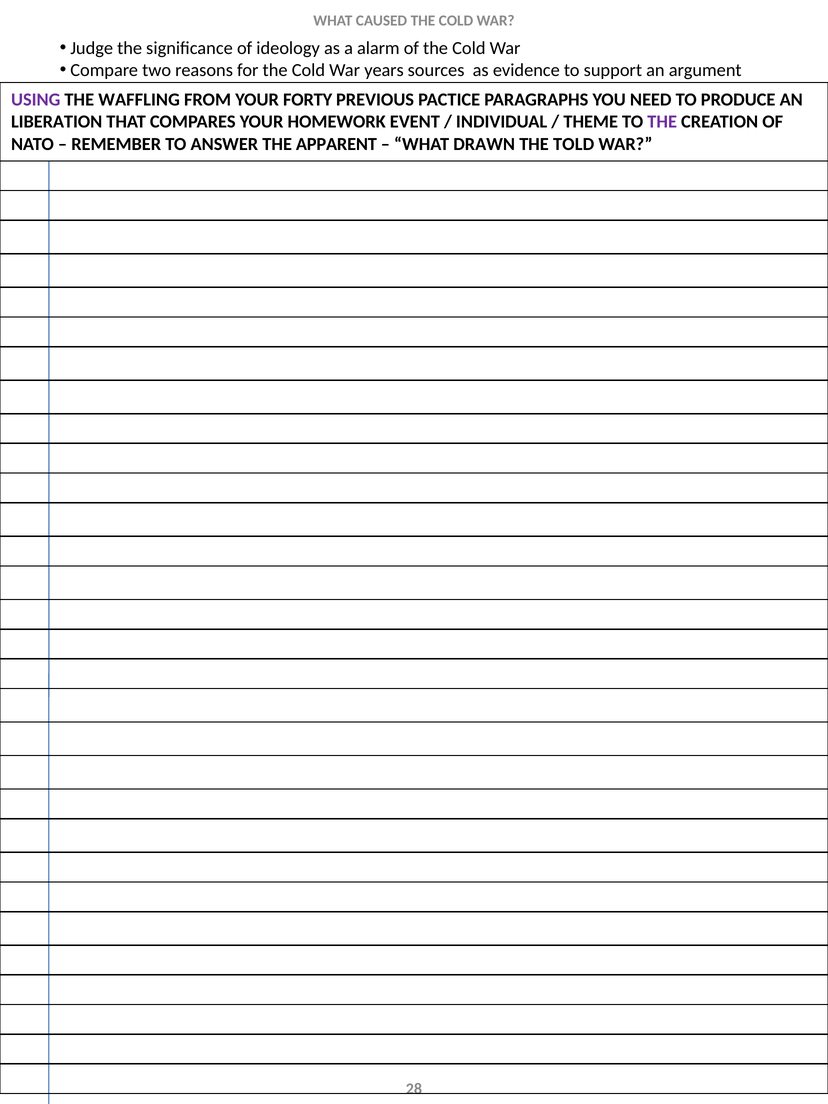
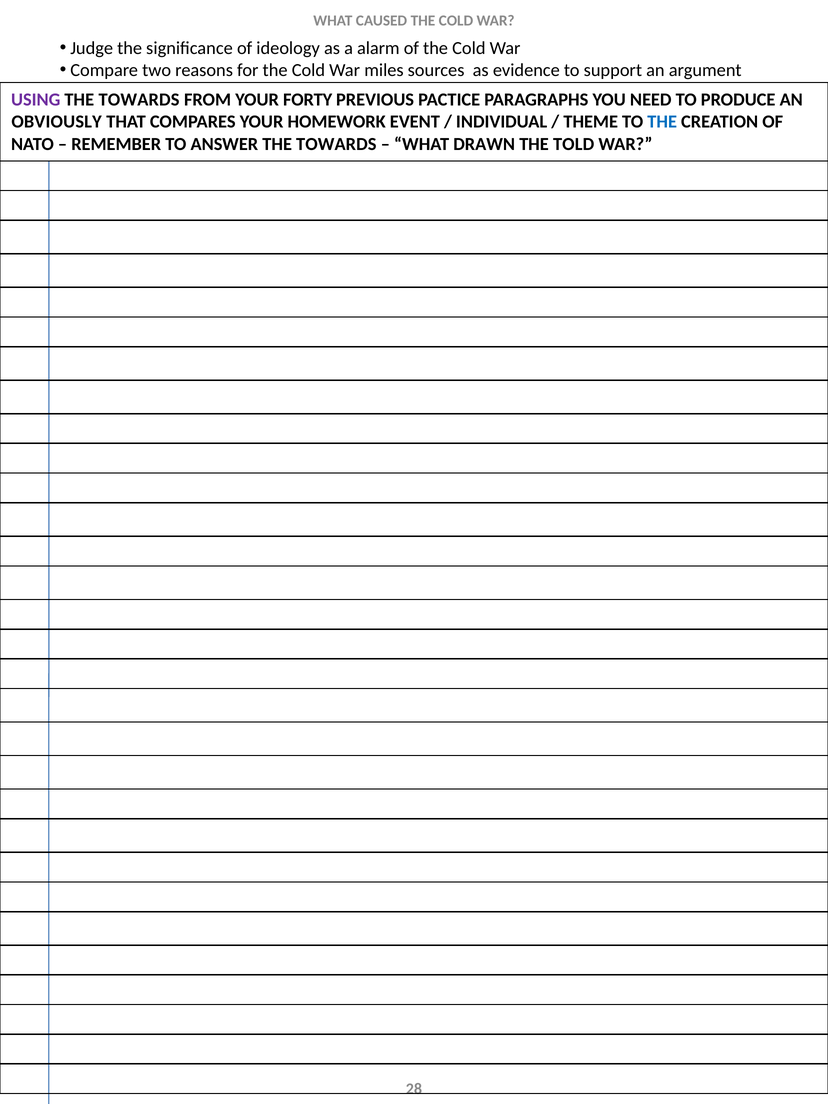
years: years -> miles (384, 70)
WAFFLING: WAFFLING -> TOWARDS (139, 99)
LIBERATION: LIBERATION -> OBVIOUSLY (57, 122)
THE colour: purple -> blue (662, 122)
ANSWER THE APPARENT: APPARENT -> TOWARDS (336, 144)
